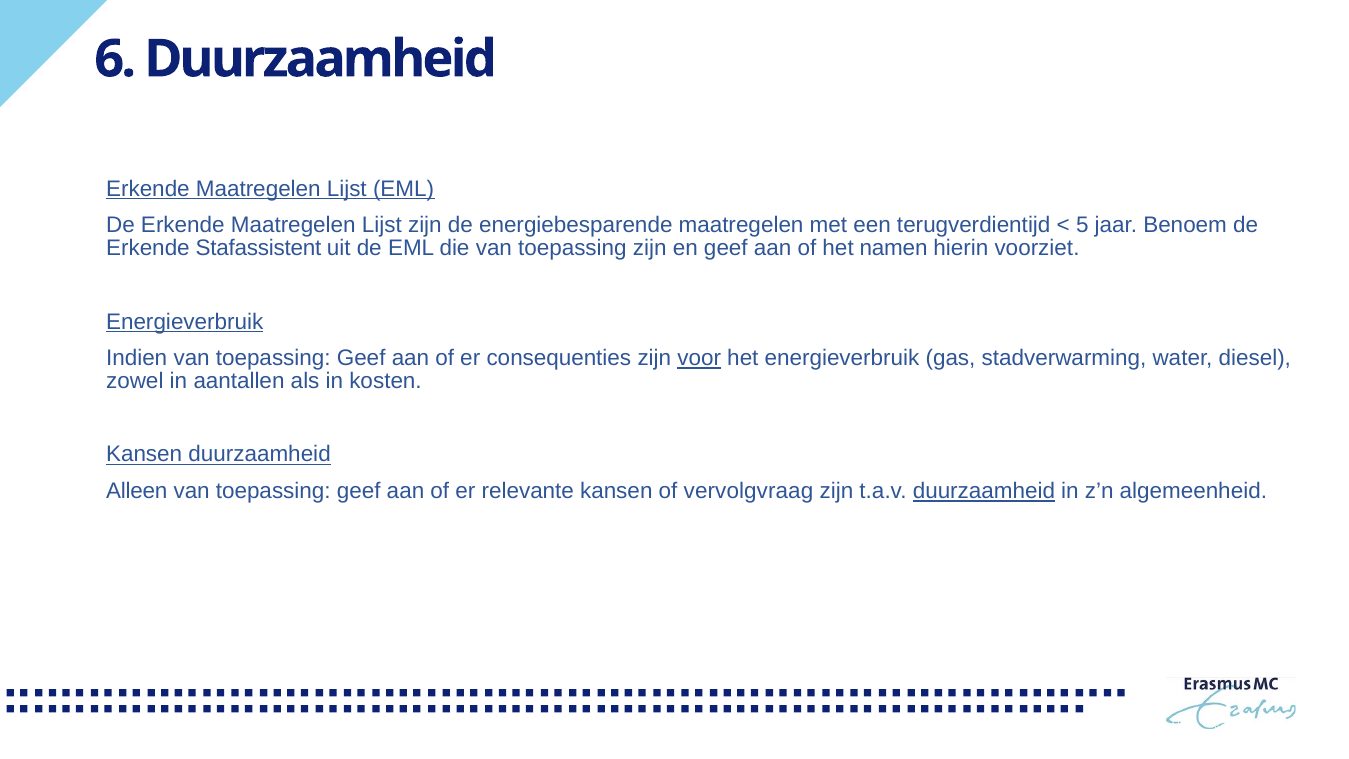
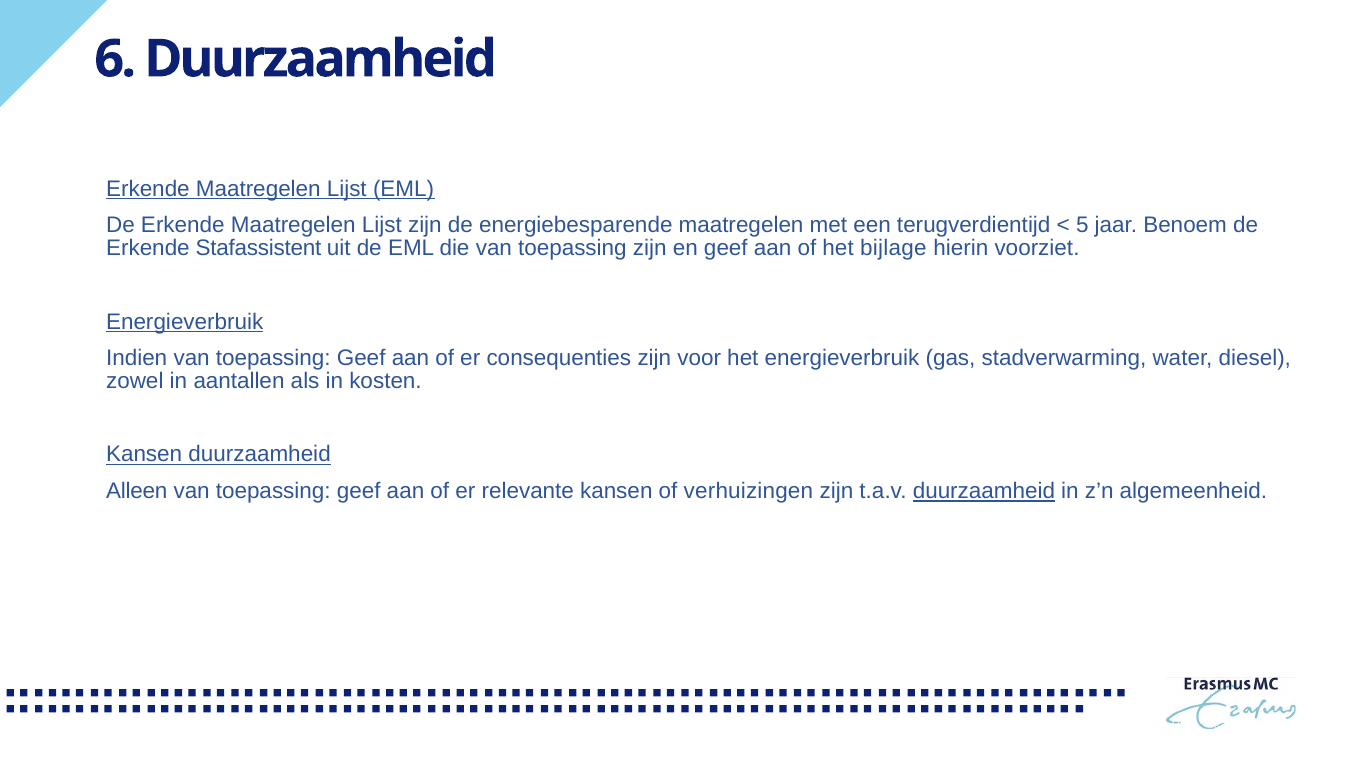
namen: namen -> bijlage (893, 248)
voor underline: present -> none (699, 358)
vervolgvraag: vervolgvraag -> verhuizingen (748, 491)
